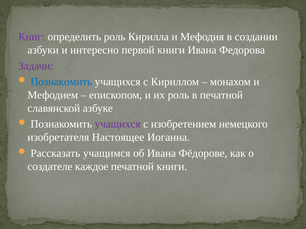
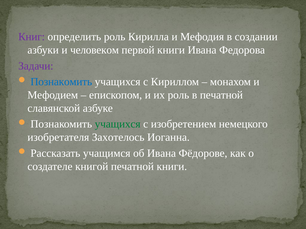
интересно: интересно -> человеком (95, 50)
учащихся colour: purple -> green (118, 124)
Настоящее: Настоящее -> Захотелось (118, 138)
каждое: каждое -> книгой (92, 167)
